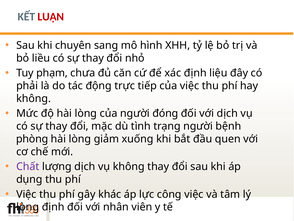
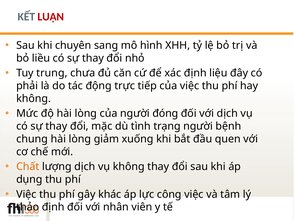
phạm: phạm -> trung (52, 73)
phòng: phòng -> chung (32, 139)
Chất colour: purple -> orange (28, 166)
lòng: lòng -> thảo (28, 207)
